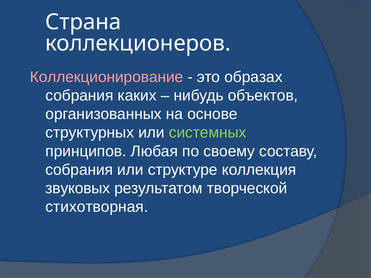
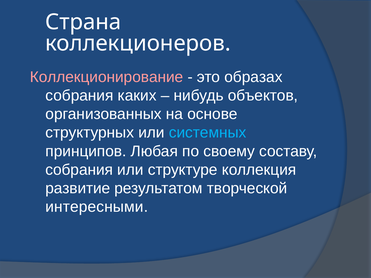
системных colour: light green -> light blue (208, 133)
звуковых: звуковых -> развитие (78, 188)
стихотворная: стихотворная -> интересными (97, 207)
